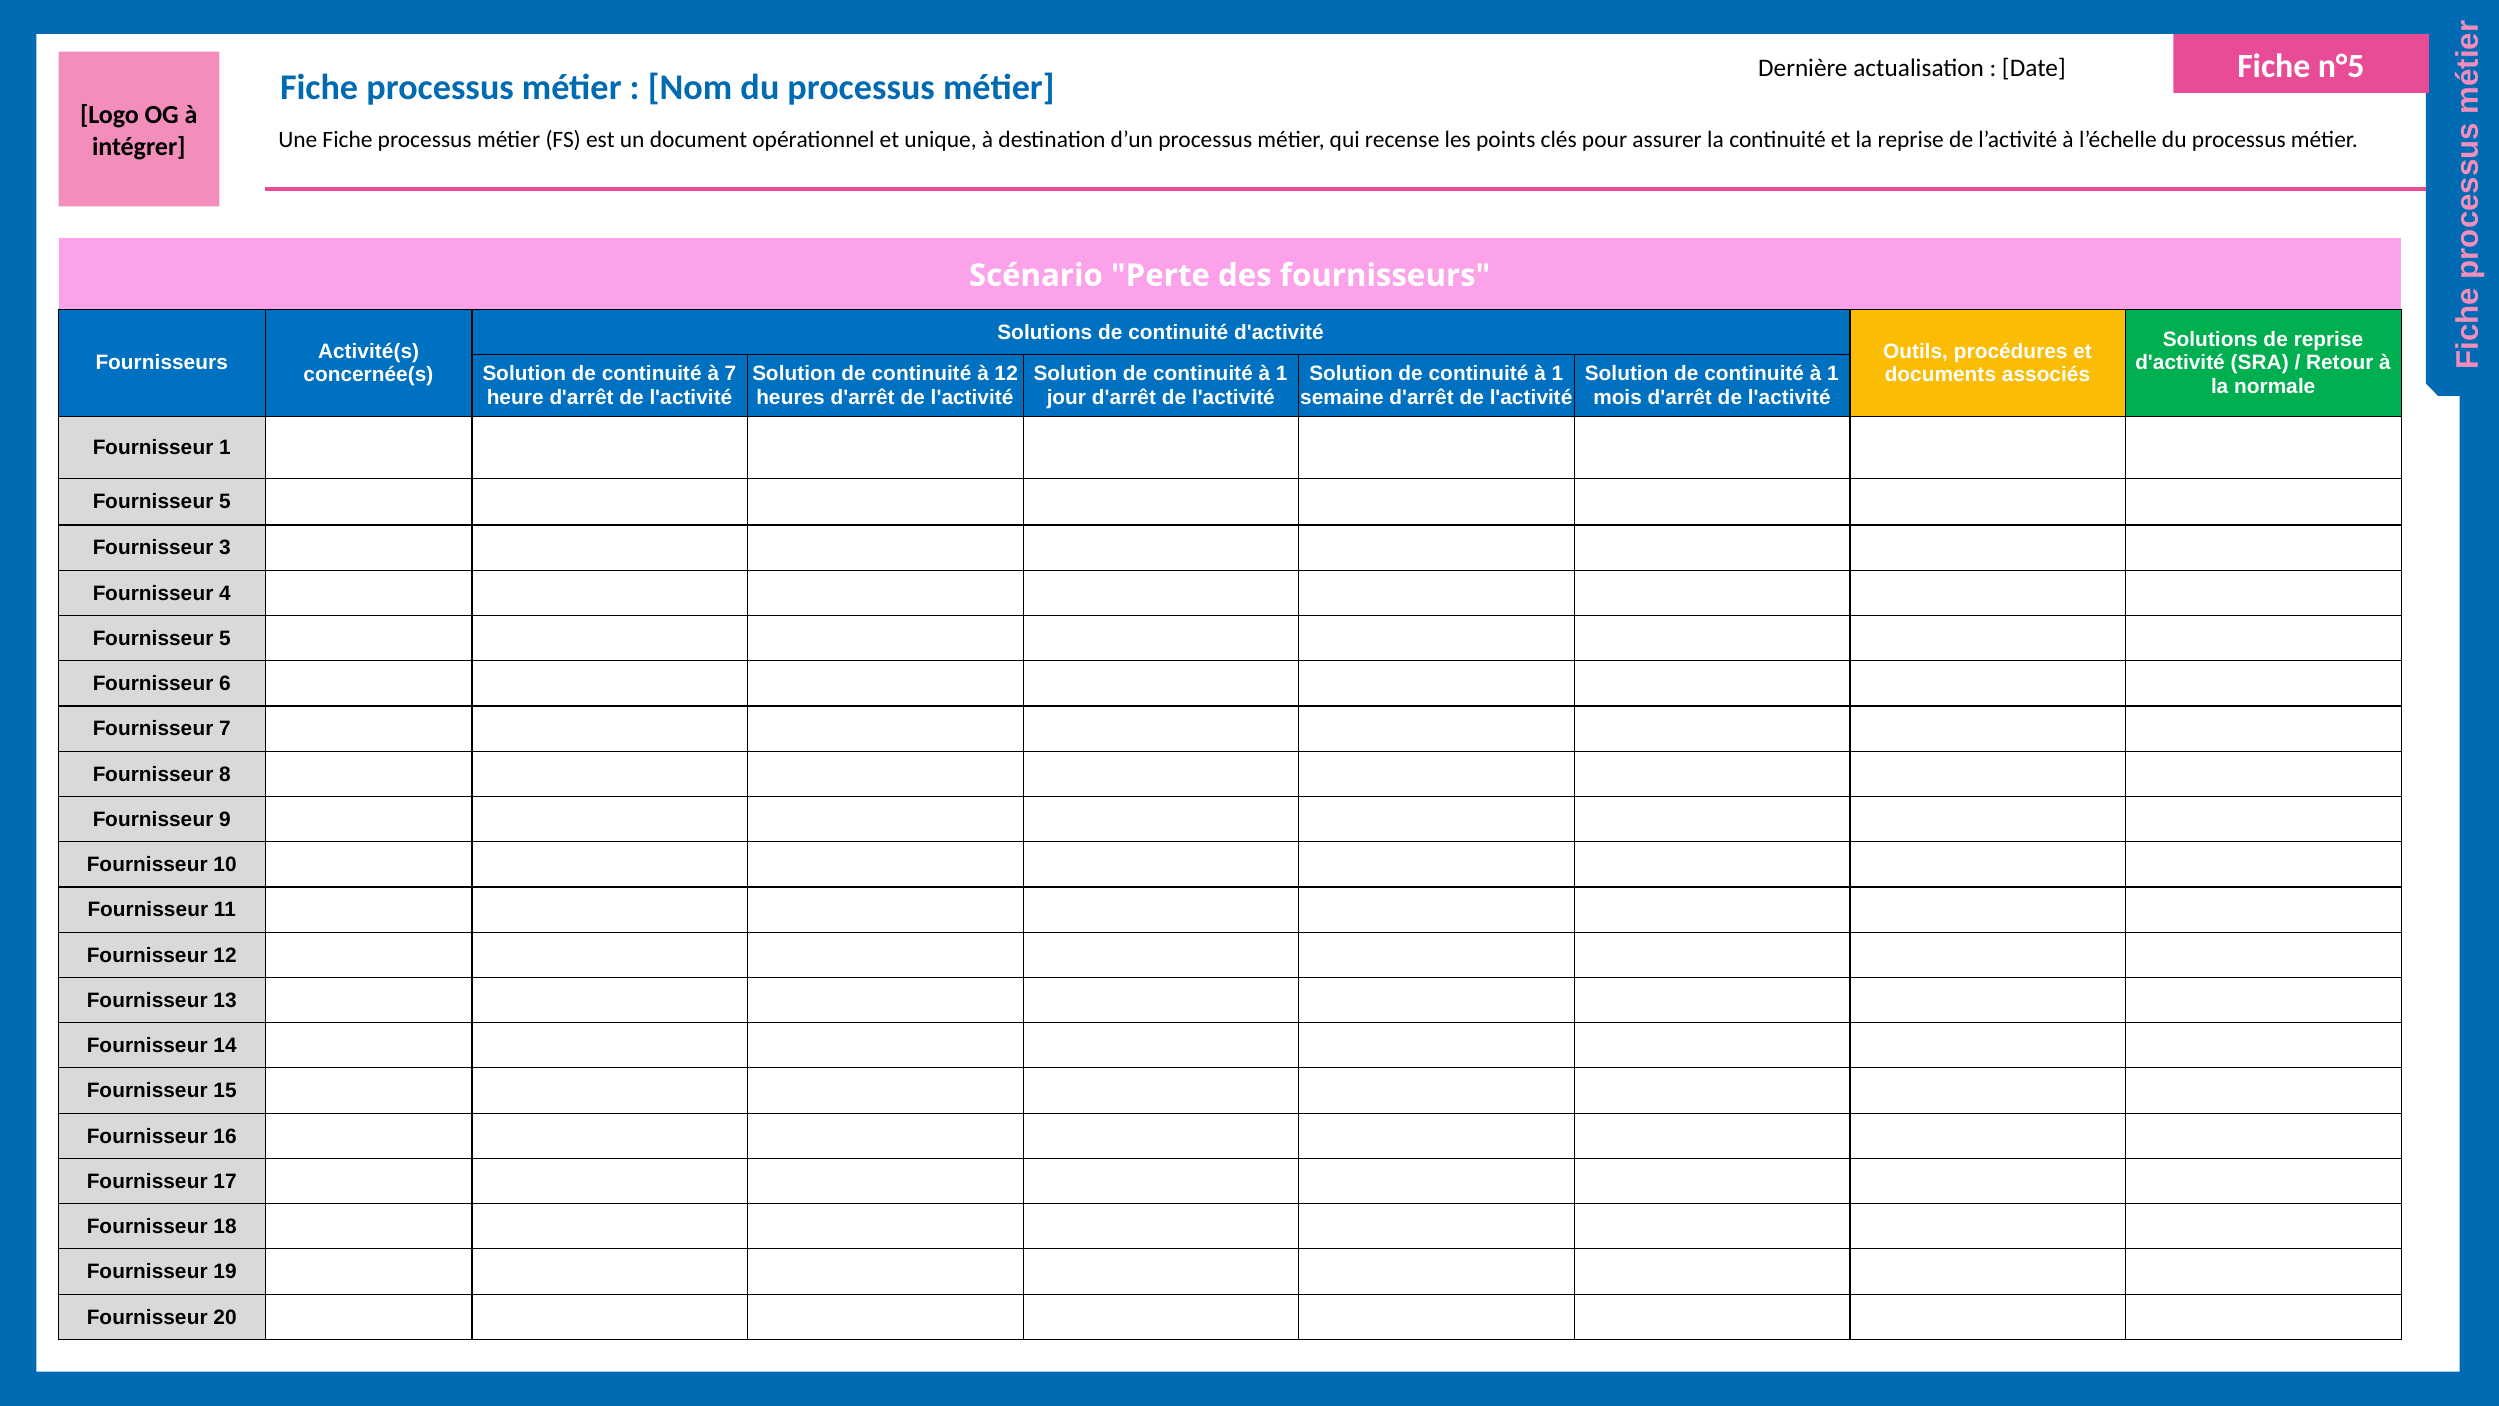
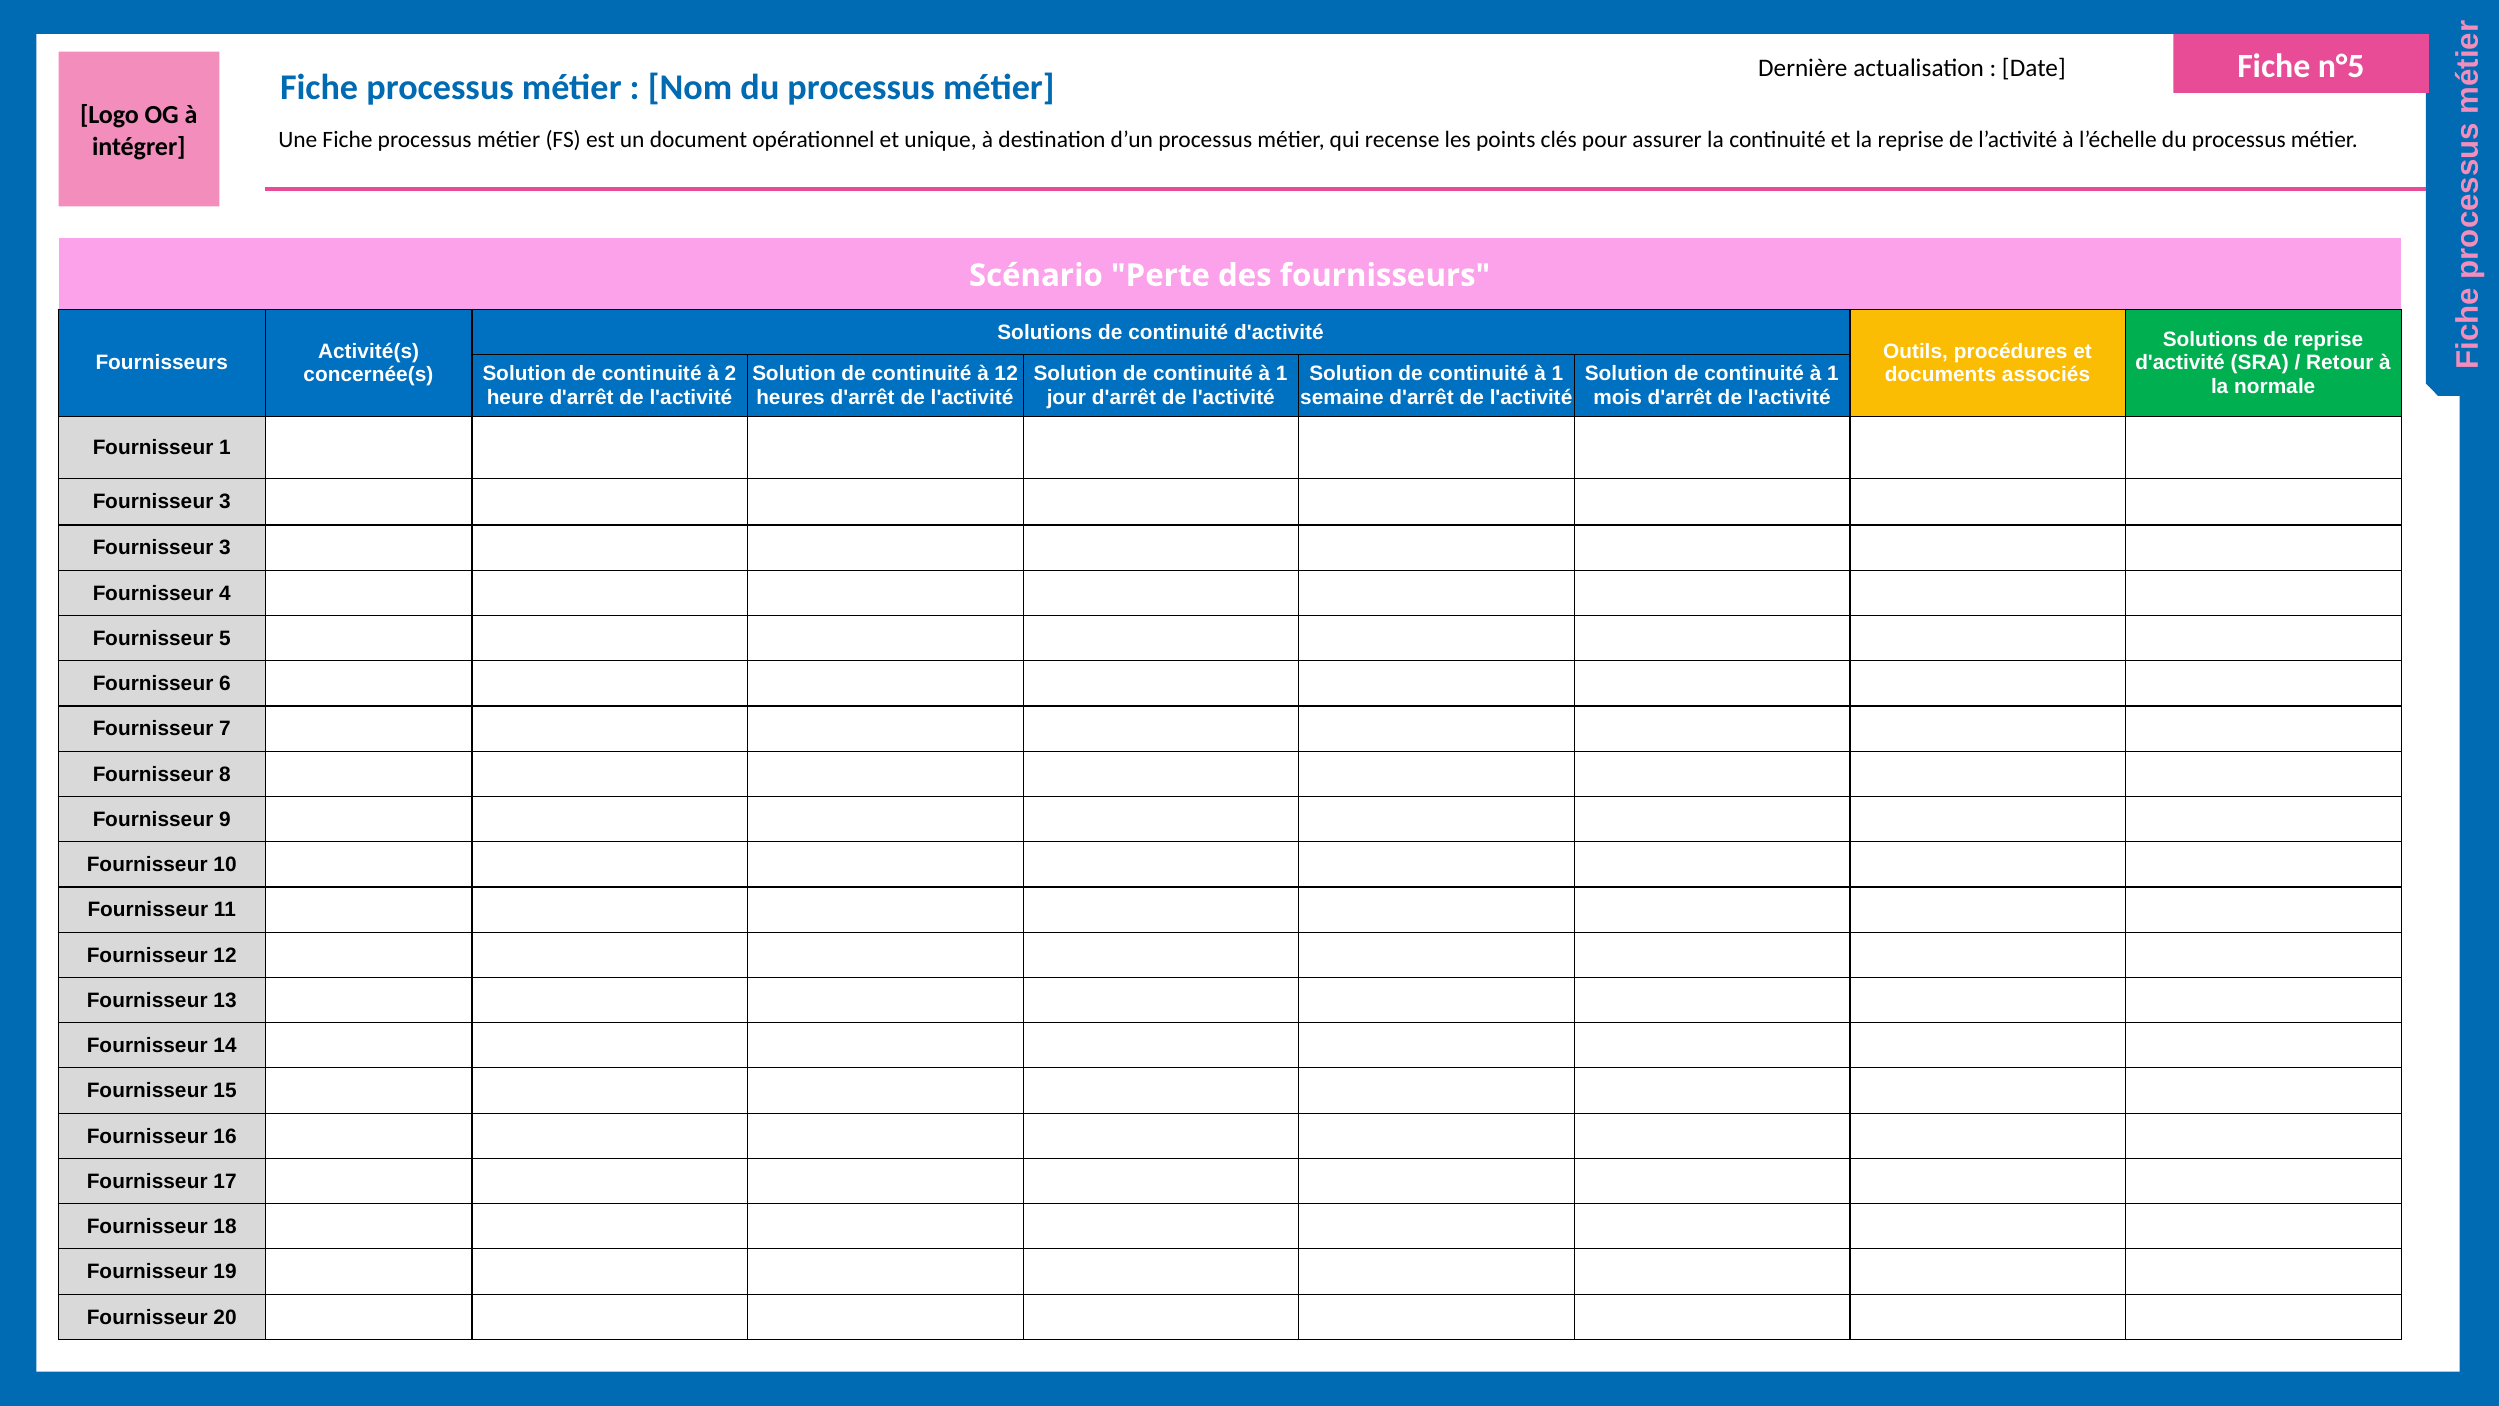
à 7: 7 -> 2 (730, 374)
5: 5 -> 3 (225, 502)
